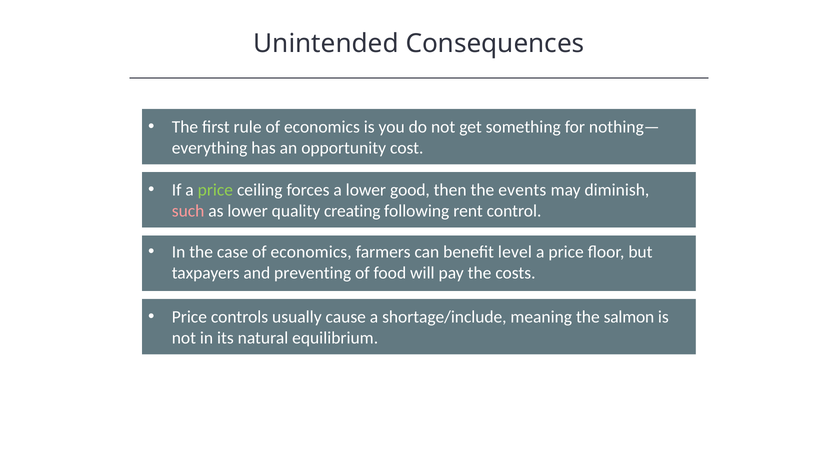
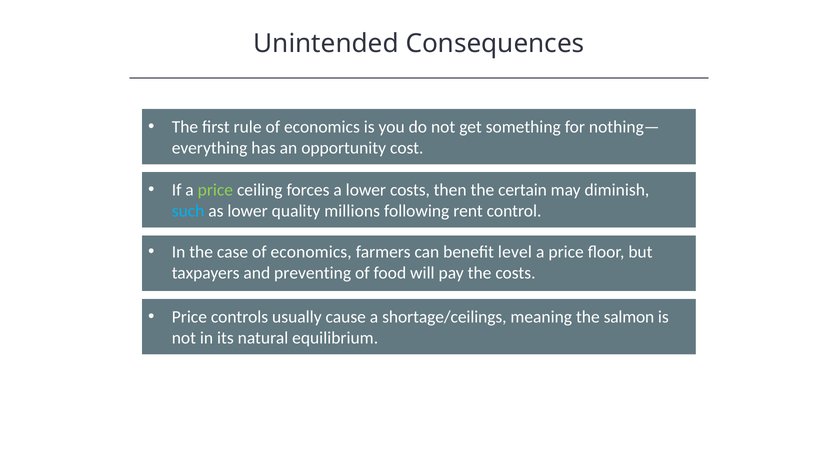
lower good: good -> costs (410, 190)
events: events -> certain (523, 190)
such colour: pink -> light blue (188, 211)
creating: creating -> millions (352, 211)
shortage/include: shortage/include -> shortage/ceilings (444, 317)
